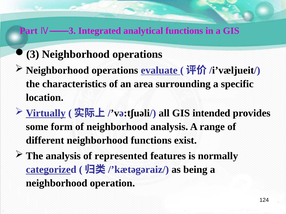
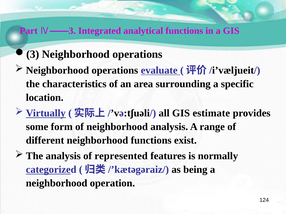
intended: intended -> estimate (211, 113)
